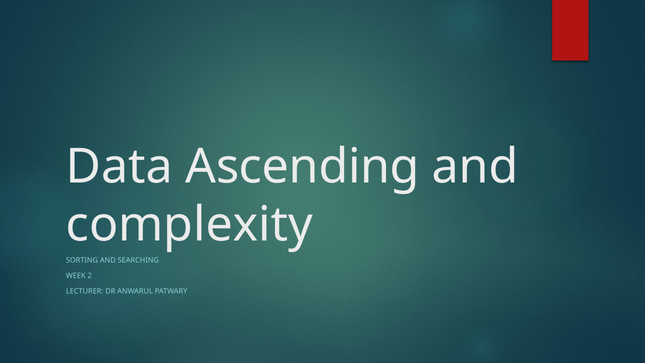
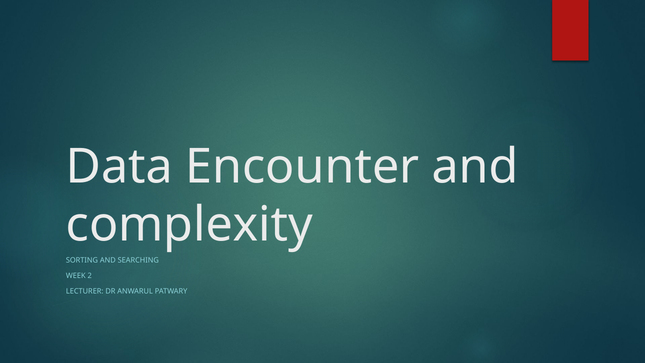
Ascending: Ascending -> Encounter (302, 167)
